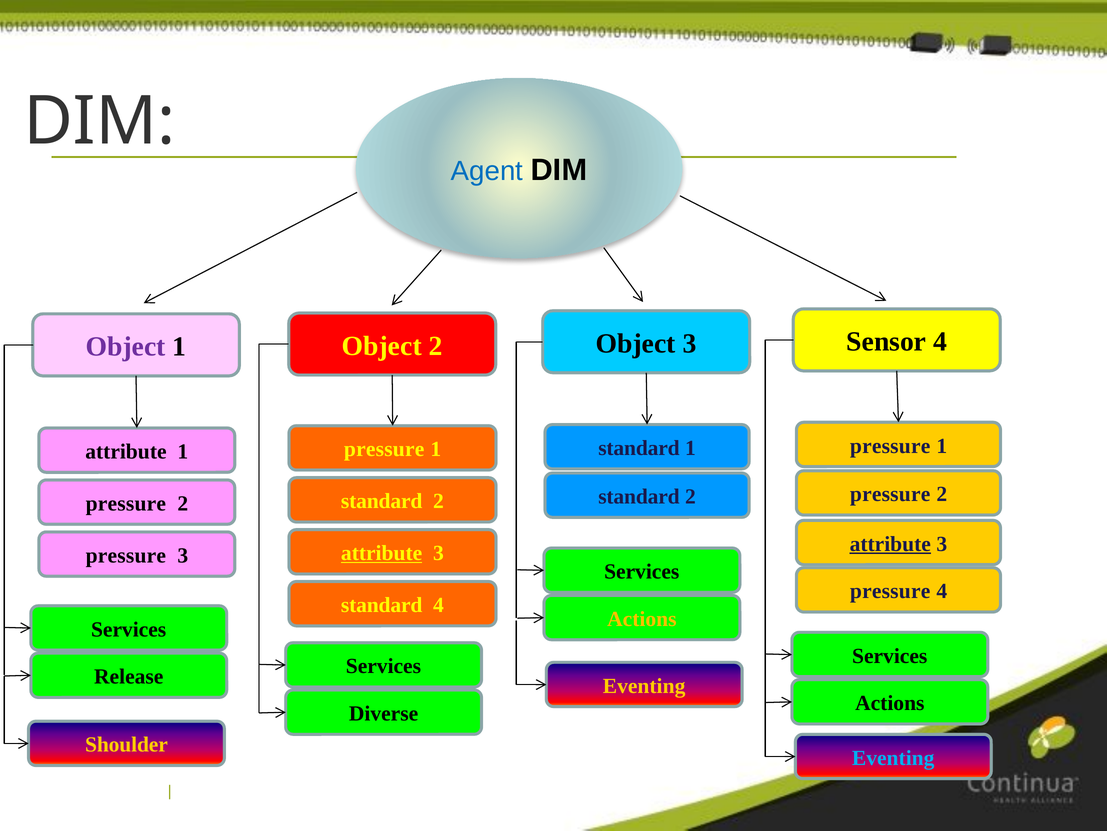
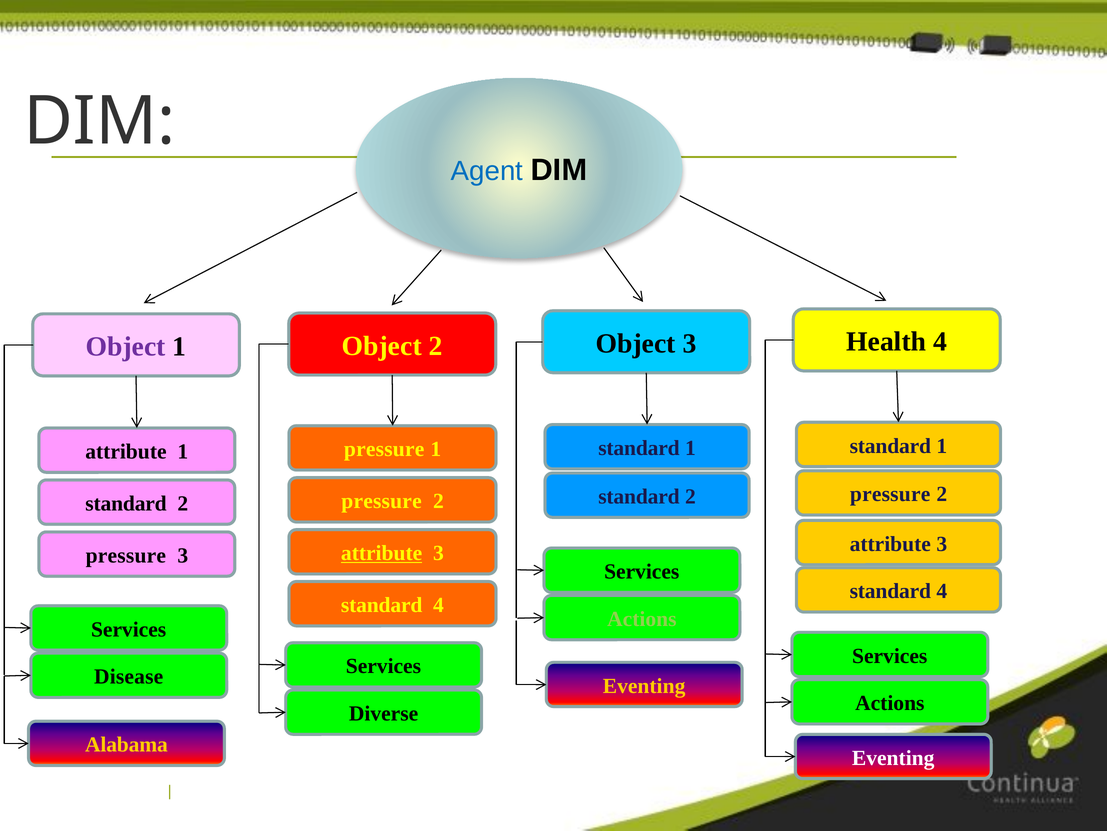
Sensor: Sensor -> Health (886, 341)
pressure: pressure -> standard (890, 446)
standard: standard -> pressure (381, 501)
pressure: pressure -> standard (126, 503)
attribute underline: present -> none (890, 544)
pressure: pressure -> standard (890, 591)
Actions colour: yellow -> light green (642, 618)
Release: Release -> Disease (129, 676)
Shoulder: Shoulder -> Alabama (126, 744)
Eventing colour: light blue -> white (893, 757)
